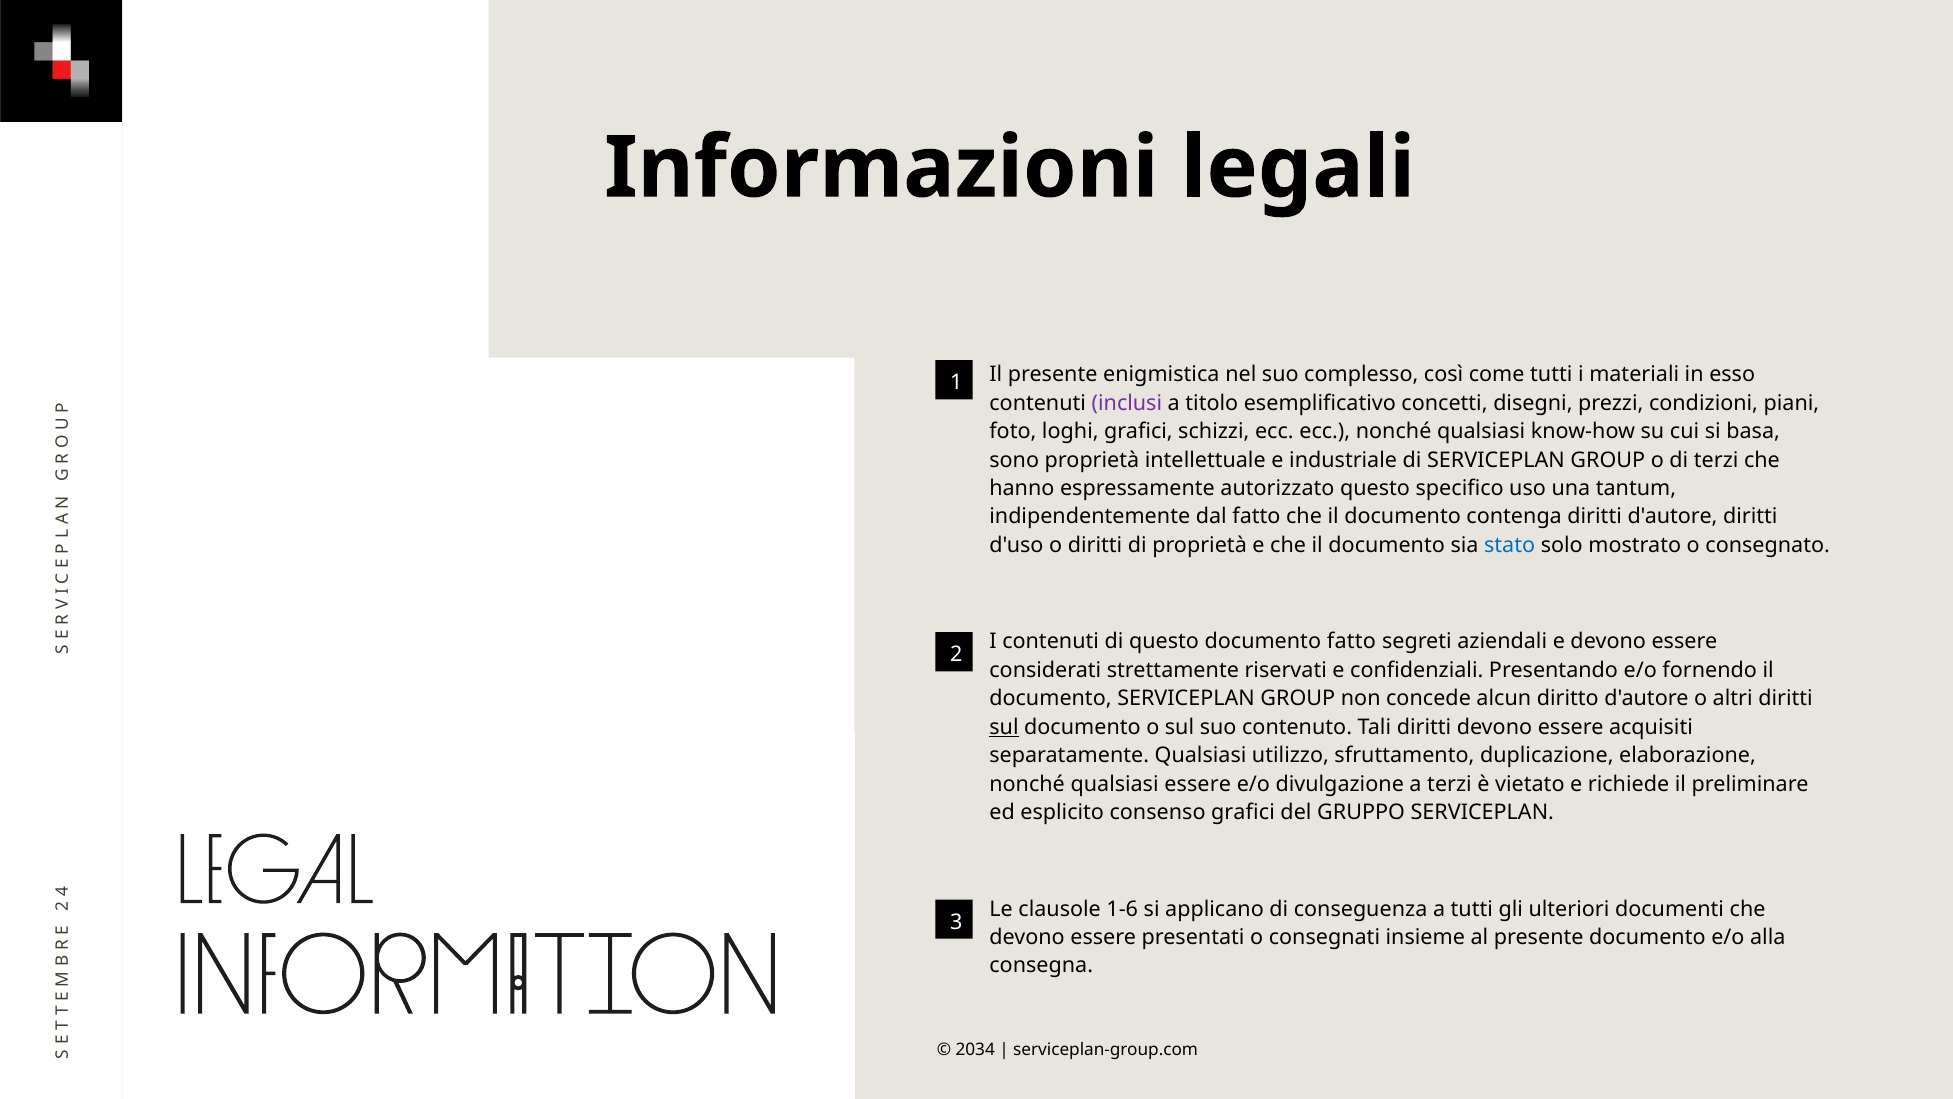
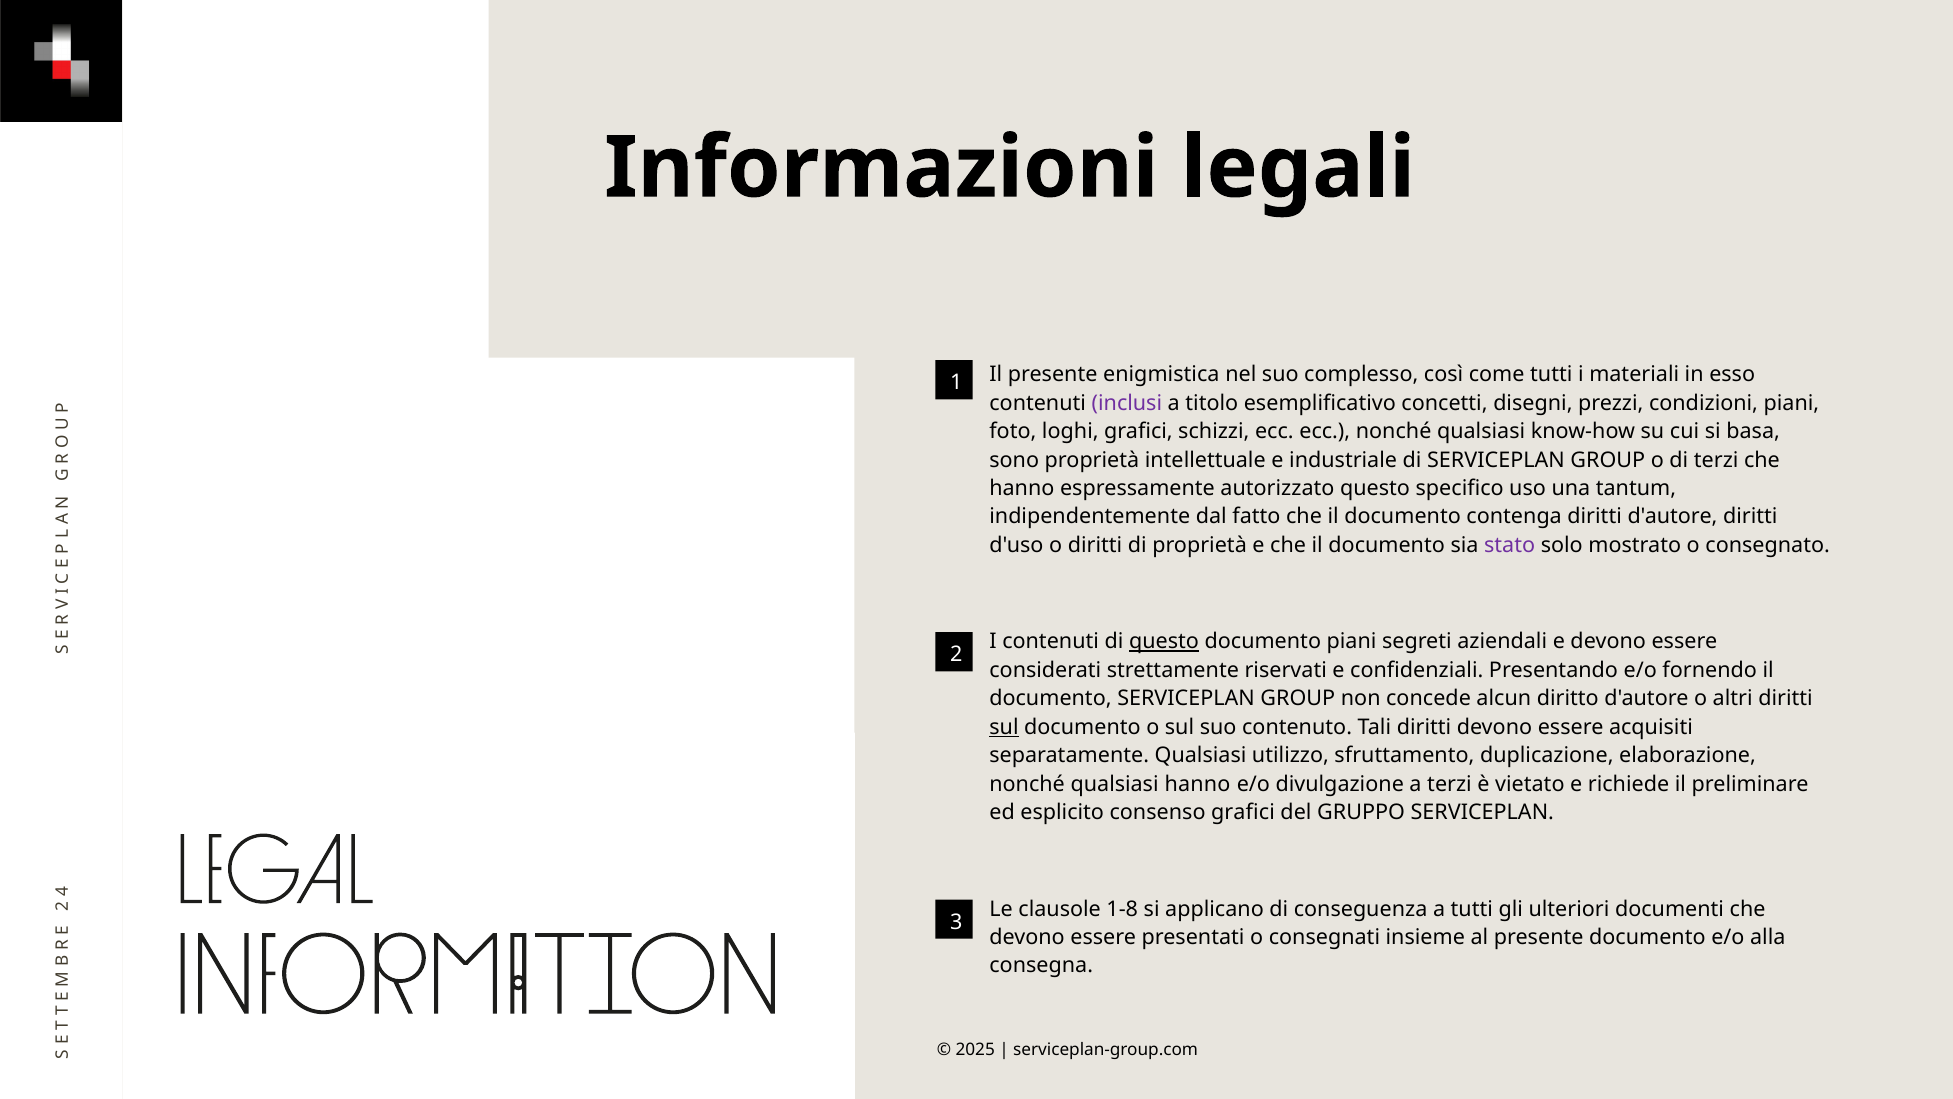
stato colour: blue -> purple (1510, 545)
questo underline: none -> present (1164, 642)
documento fatto: fatto -> piani (1352, 642)
qualsiasi essere: essere -> hanno (1198, 784)
1-6: 1-6 -> 1-8 (1122, 909)
2034: 2034 -> 2025 (975, 1050)
